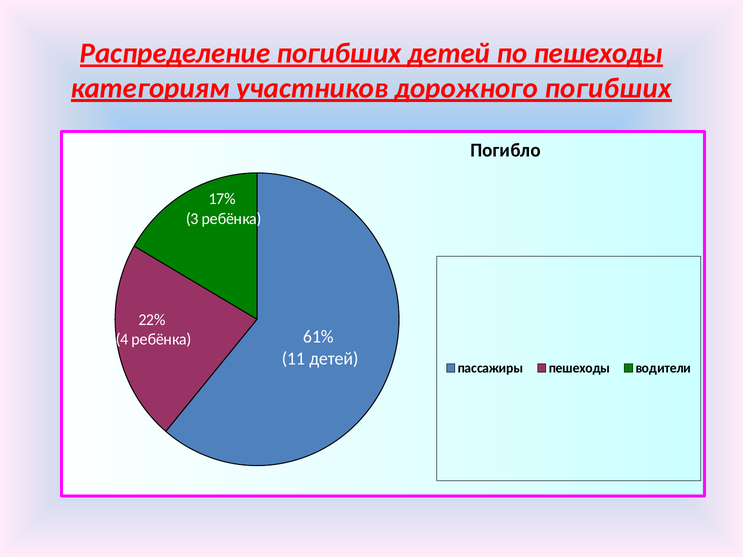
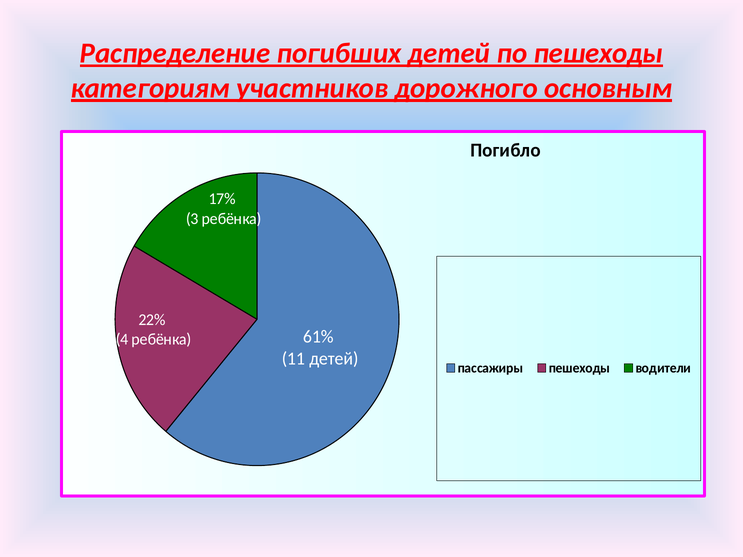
дорожного погибших: погибших -> основным (608, 88)
